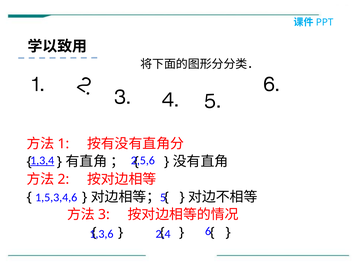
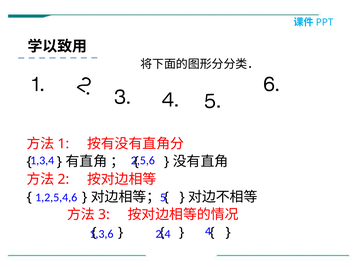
1,3,4 underline: present -> none (42, 161)
1,5,3,4,6: 1,5,3,4,6 -> 1,2,5,4,6 (56, 198)
6: 6 -> 4 (208, 232)
